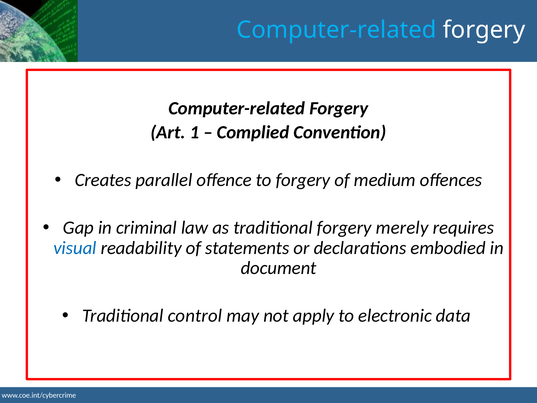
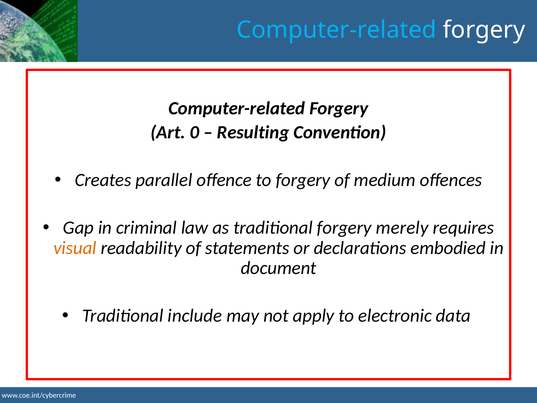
1: 1 -> 0 (194, 132)
Complied: Complied -> Resulting (253, 132)
visual colour: blue -> orange (75, 248)
control: control -> include (195, 316)
